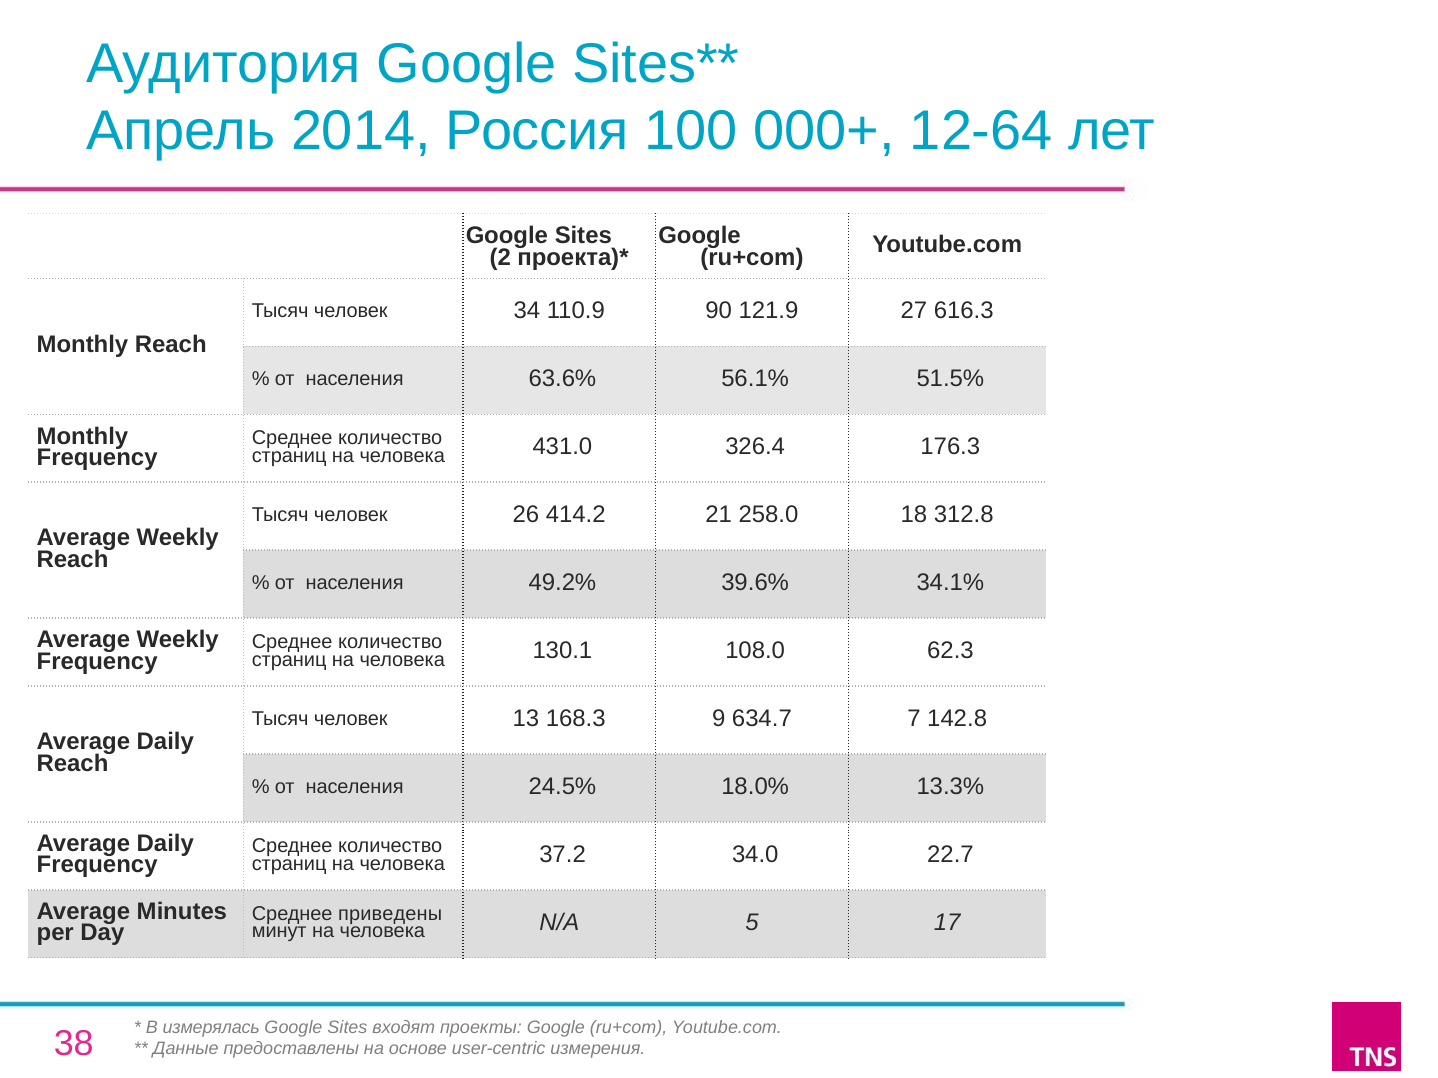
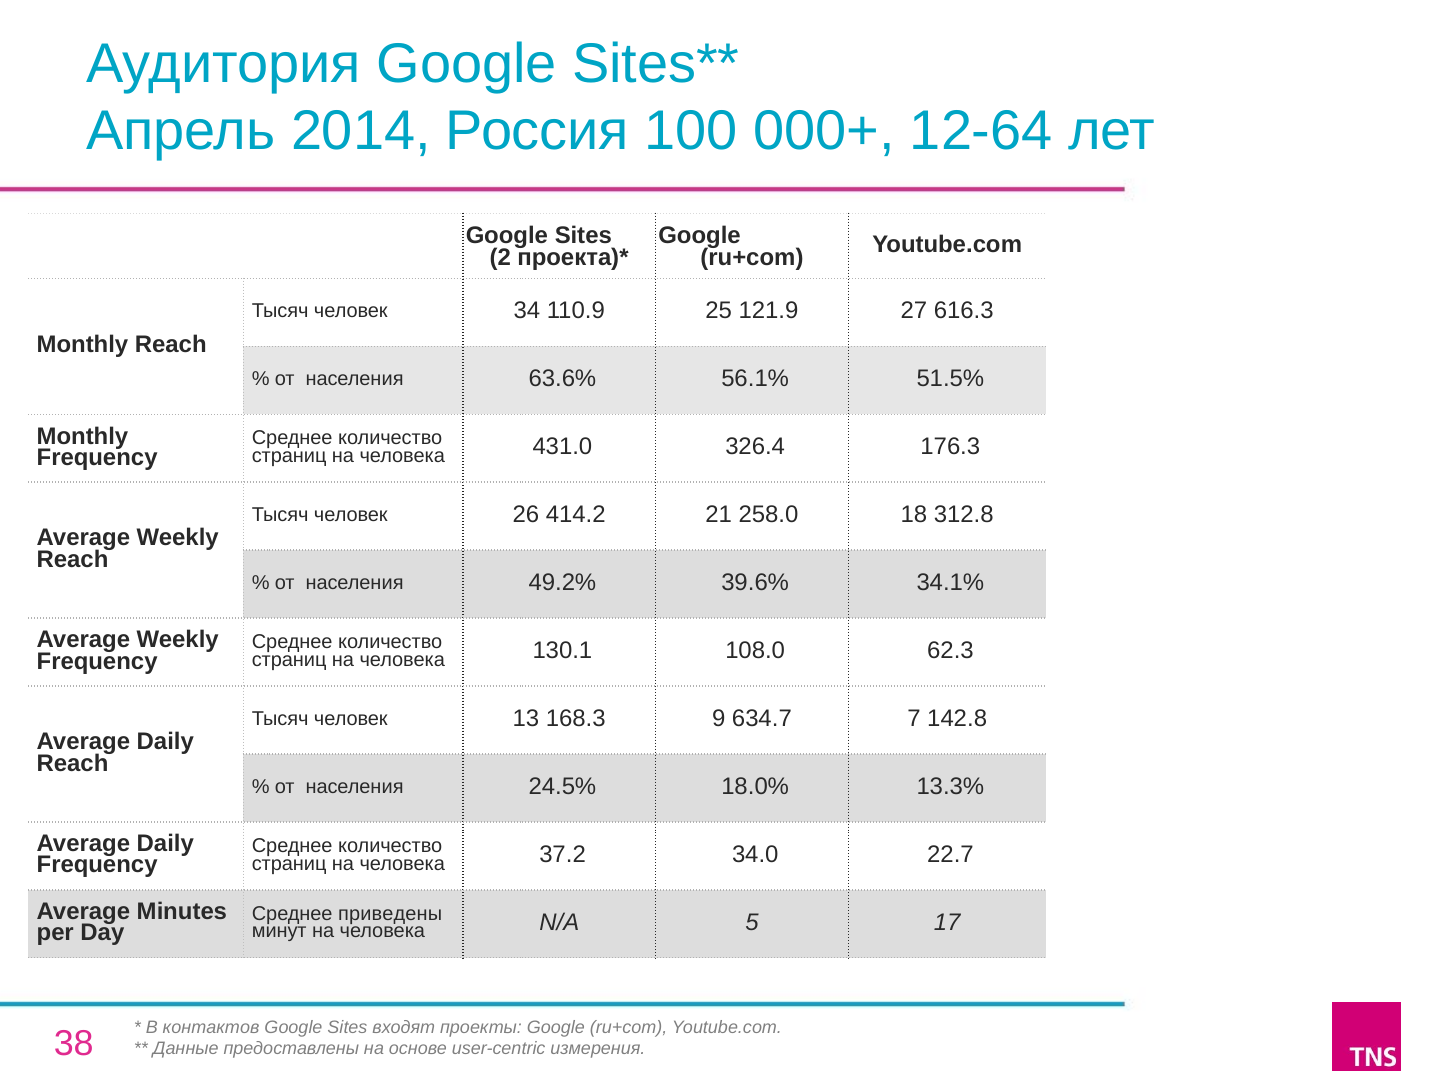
90: 90 -> 25 (719, 311)
измерялась: измерялась -> контактов (211, 1028)
